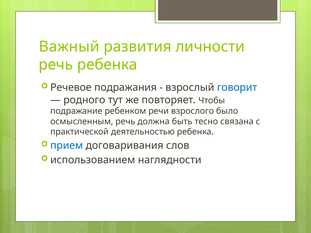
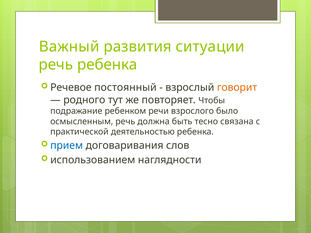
личности: личности -> ситуации (210, 47)
подражания: подражания -> постоянный (125, 88)
говорит colour: blue -> orange (237, 88)
